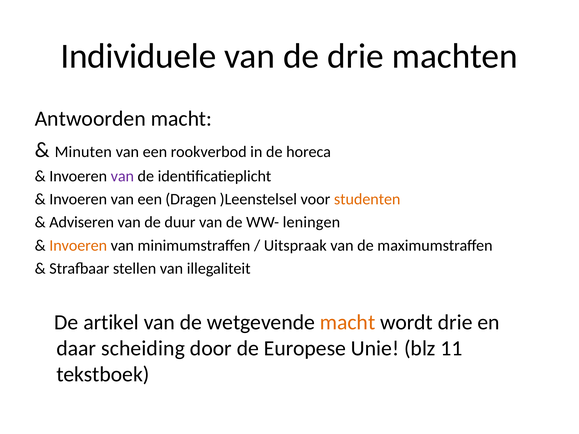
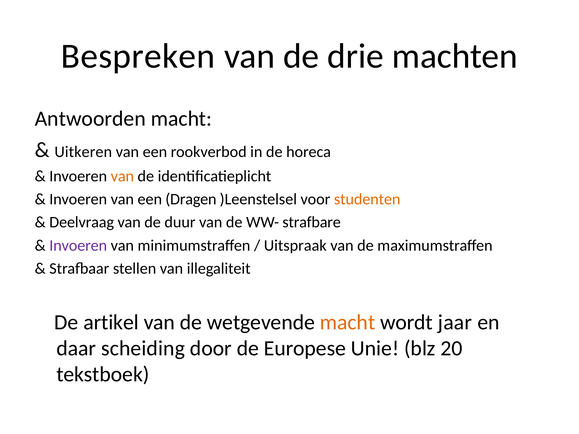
Individuele: Individuele -> Bespreken (138, 56)
Minuten: Minuten -> Uitkeren (83, 152)
van colour: purple -> orange (122, 176)
Adviseren: Adviseren -> Deelvraag (82, 222)
leningen: leningen -> strafbare (312, 222)
Invoeren colour: orange -> purple (78, 246)
wordt drie: drie -> jaar (455, 322)
11: 11 -> 20 (451, 349)
